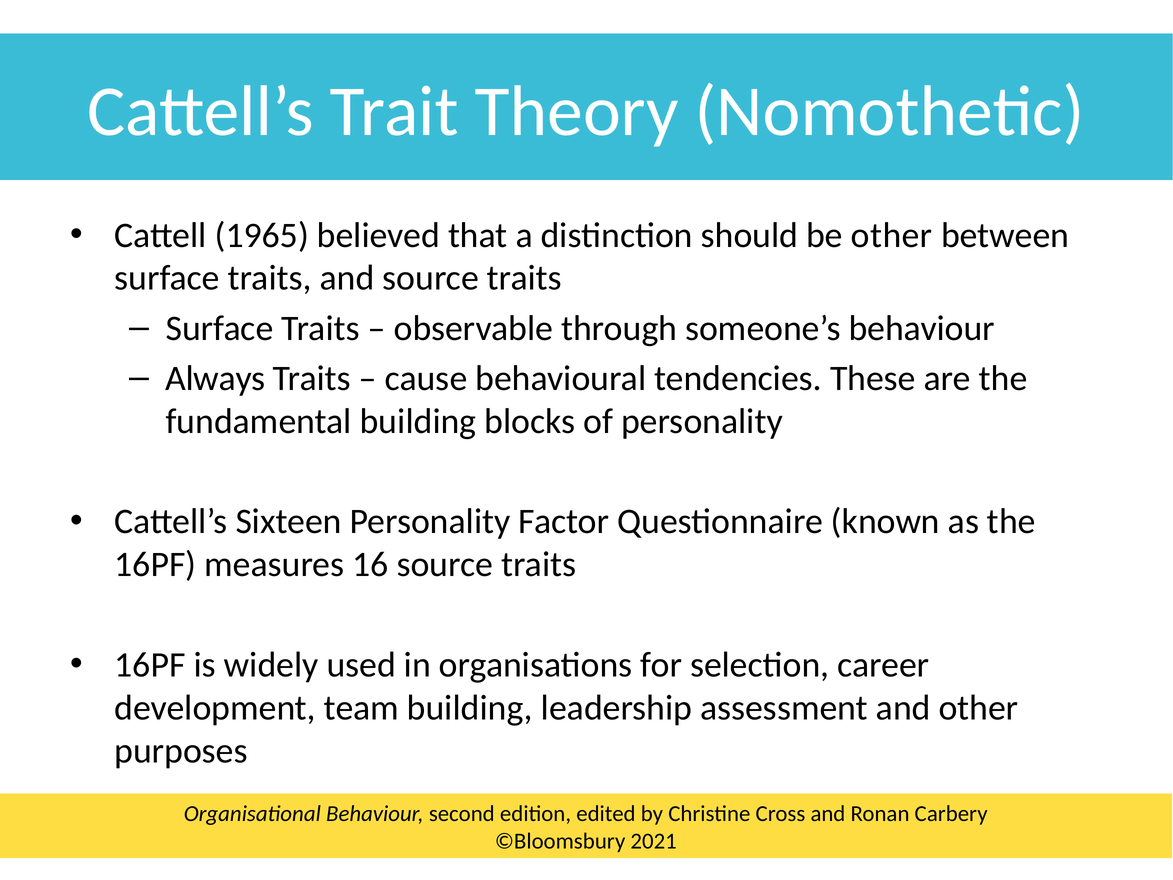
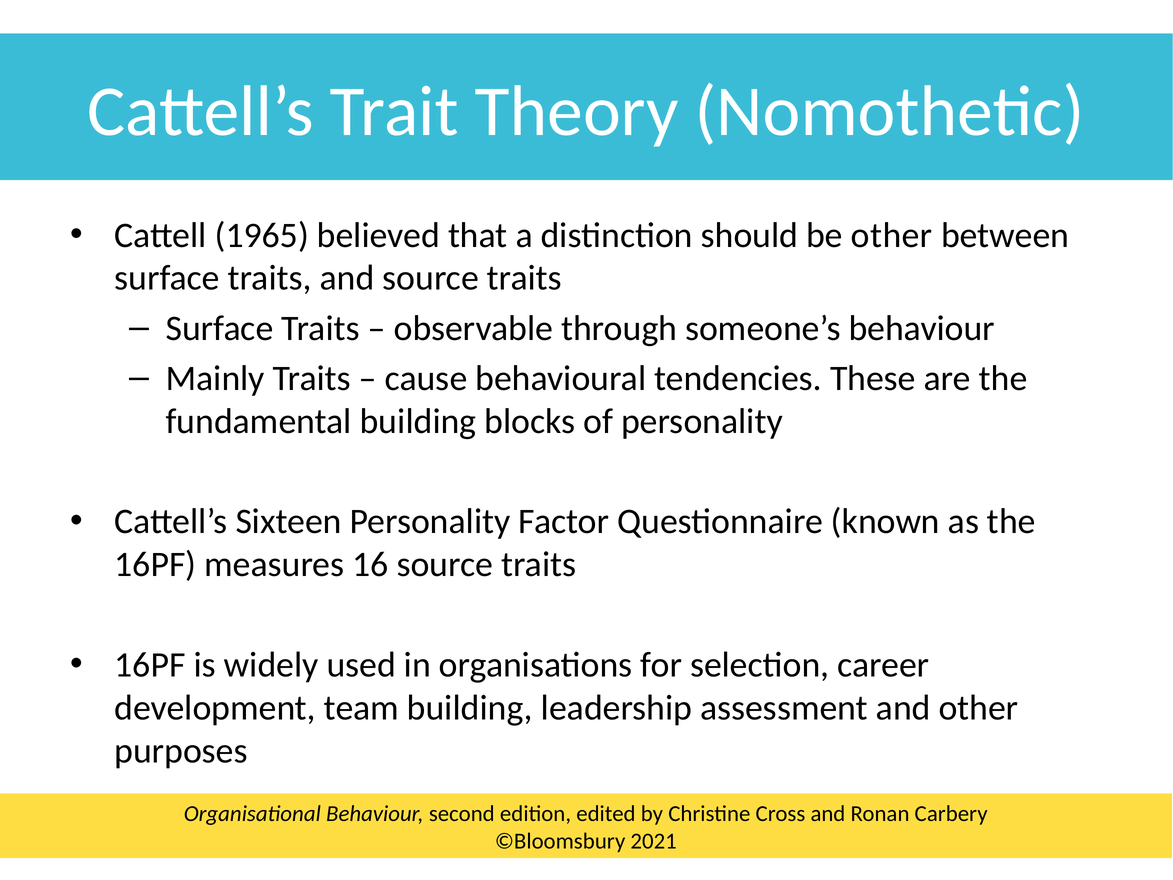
Always: Always -> Mainly (215, 378)
